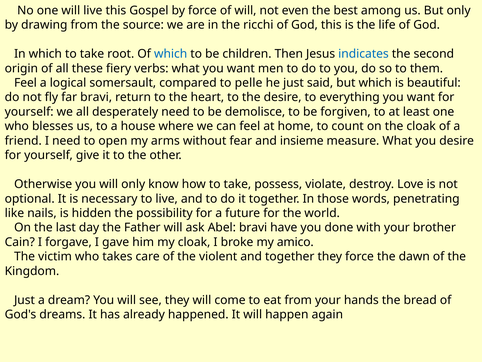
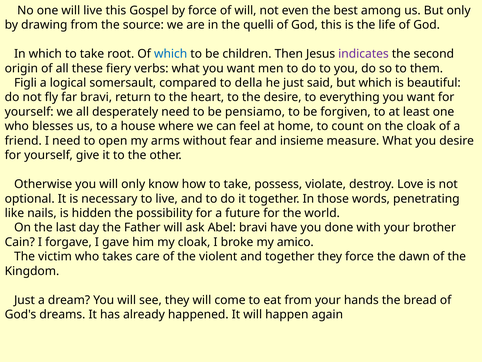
ricchi: ricchi -> quelli (258, 25)
indicates colour: blue -> purple (363, 54)
Feel: Feel -> Figli (25, 83)
pelle: pelle -> della (249, 83)
demolisce: demolisce -> pensiamo (255, 112)
